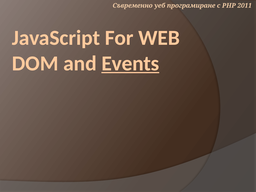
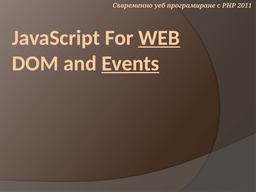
WEB underline: none -> present (159, 38)
